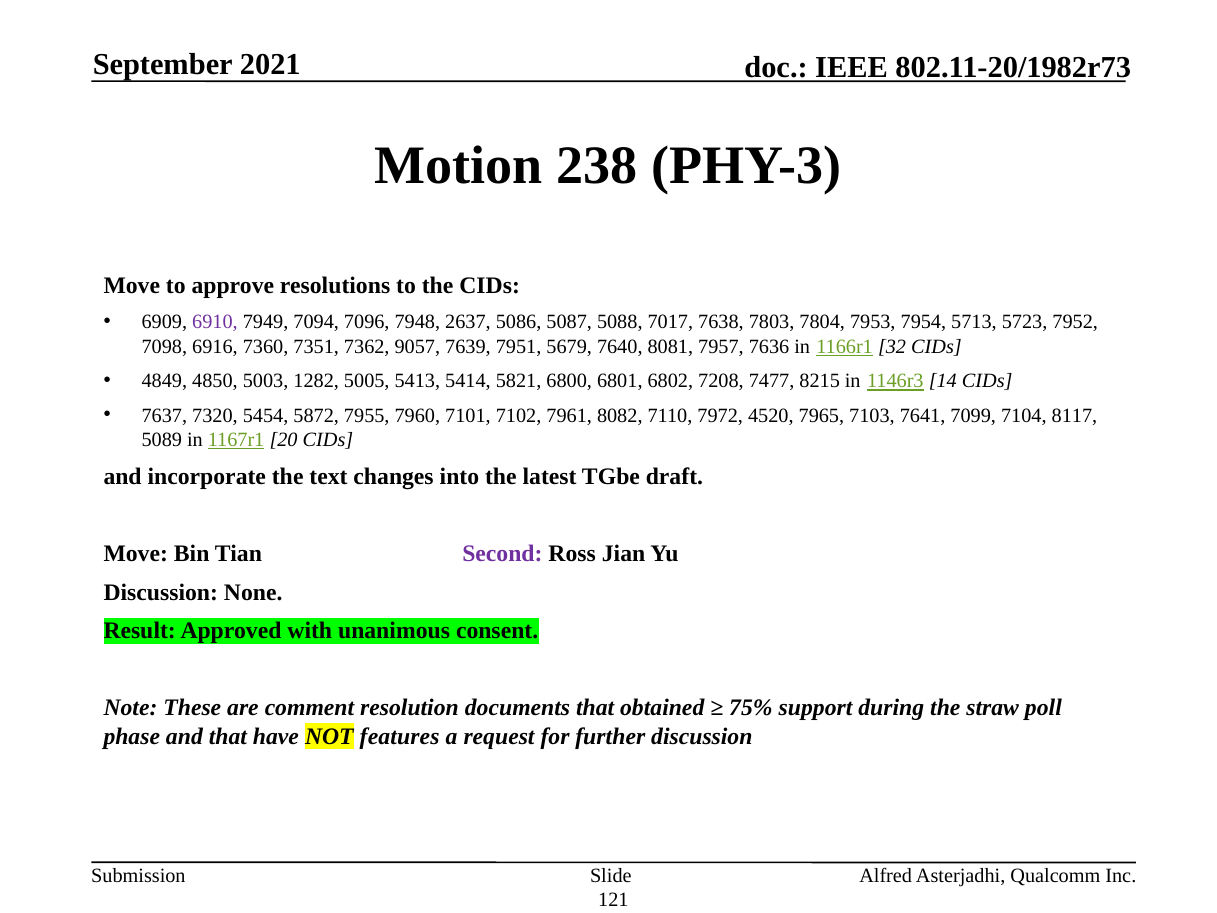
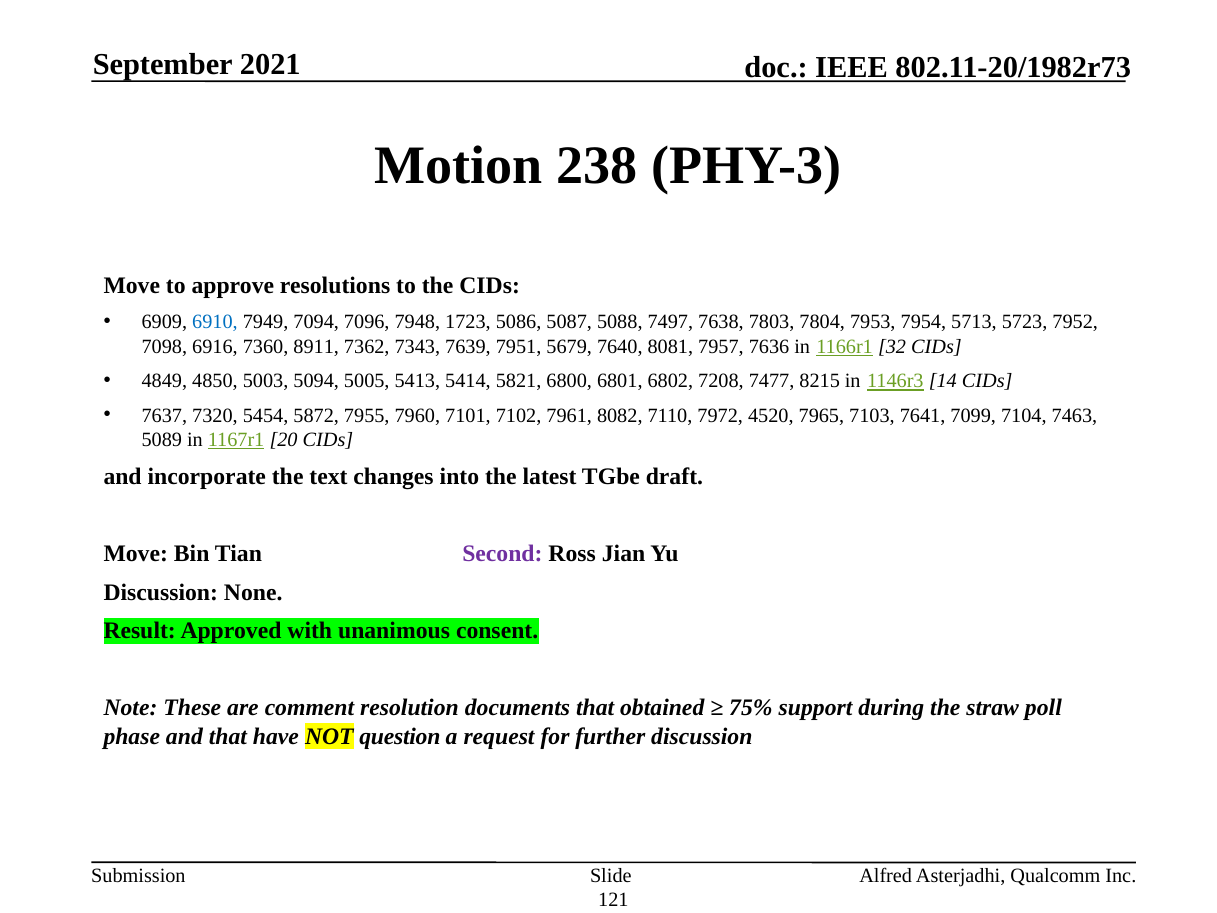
6910 colour: purple -> blue (215, 322)
2637: 2637 -> 1723 (468, 322)
7017: 7017 -> 7497 (670, 322)
7351: 7351 -> 8911 (316, 346)
9057: 9057 -> 7343 (417, 346)
1282: 1282 -> 5094 (316, 381)
8117: 8117 -> 7463 (1074, 415)
features: features -> question (400, 736)
